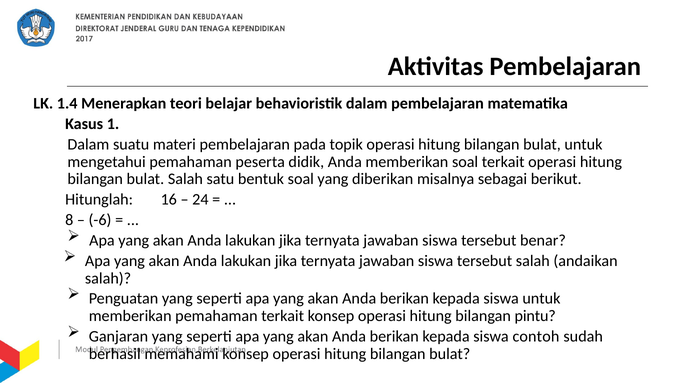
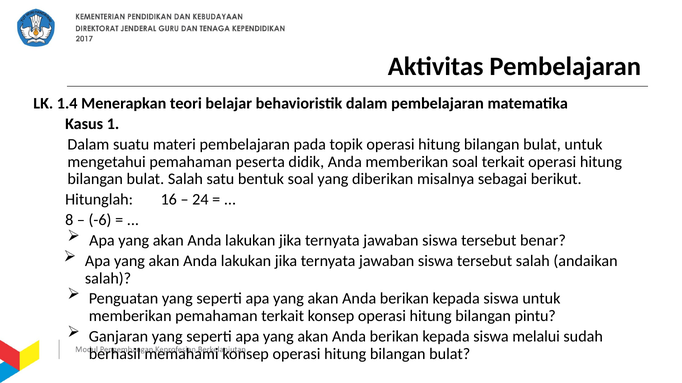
contoh: contoh -> melalui (536, 337)
